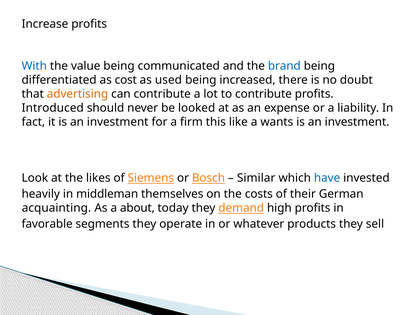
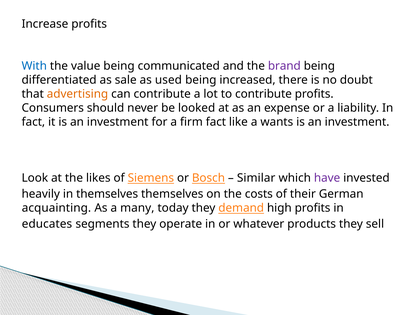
brand colour: blue -> purple (284, 66)
cost: cost -> sale (126, 80)
Introduced: Introduced -> Consumers (53, 108)
firm this: this -> fact (216, 122)
have colour: blue -> purple (327, 178)
in middleman: middleman -> themselves (107, 194)
about: about -> many (137, 208)
favorable: favorable -> educates (47, 224)
